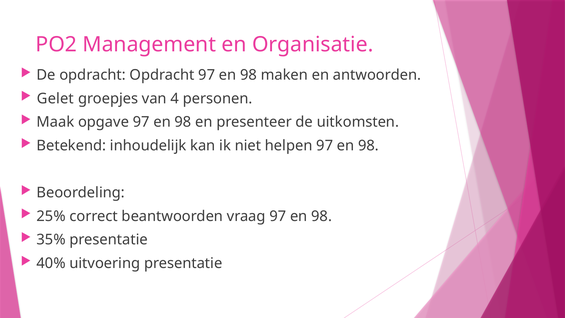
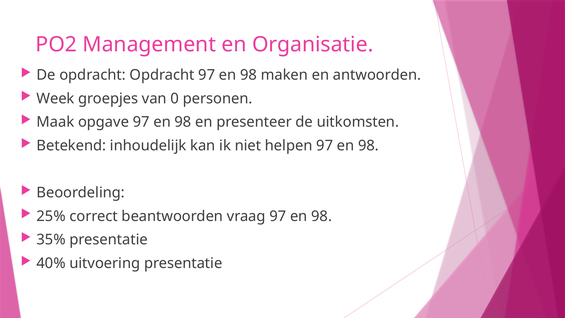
Gelet: Gelet -> Week (56, 98)
4: 4 -> 0 (175, 98)
